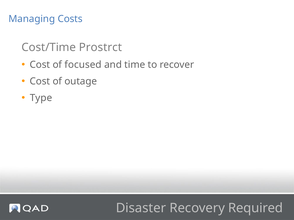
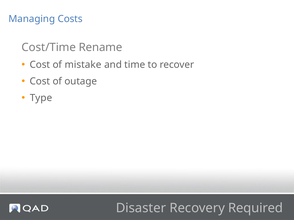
Prostrct: Prostrct -> Rename (101, 47)
focused: focused -> mistake (83, 65)
